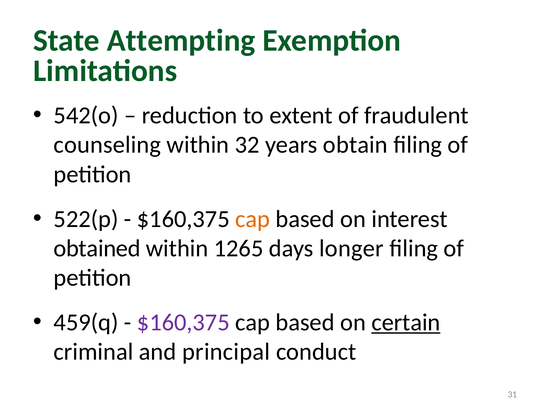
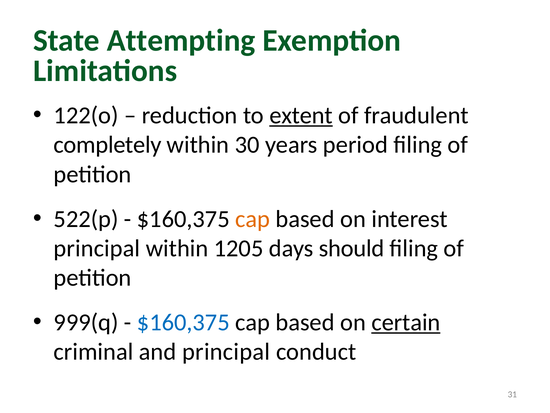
542(o: 542(o -> 122(o (86, 115)
extent underline: none -> present (301, 115)
counseling: counseling -> completely (107, 145)
32: 32 -> 30 (247, 145)
obtain: obtain -> period (355, 145)
obtained: obtained -> principal (97, 248)
1265: 1265 -> 1205 (239, 248)
longer: longer -> should (352, 248)
459(q: 459(q -> 999(q (86, 322)
$160,375 colour: purple -> blue (183, 322)
